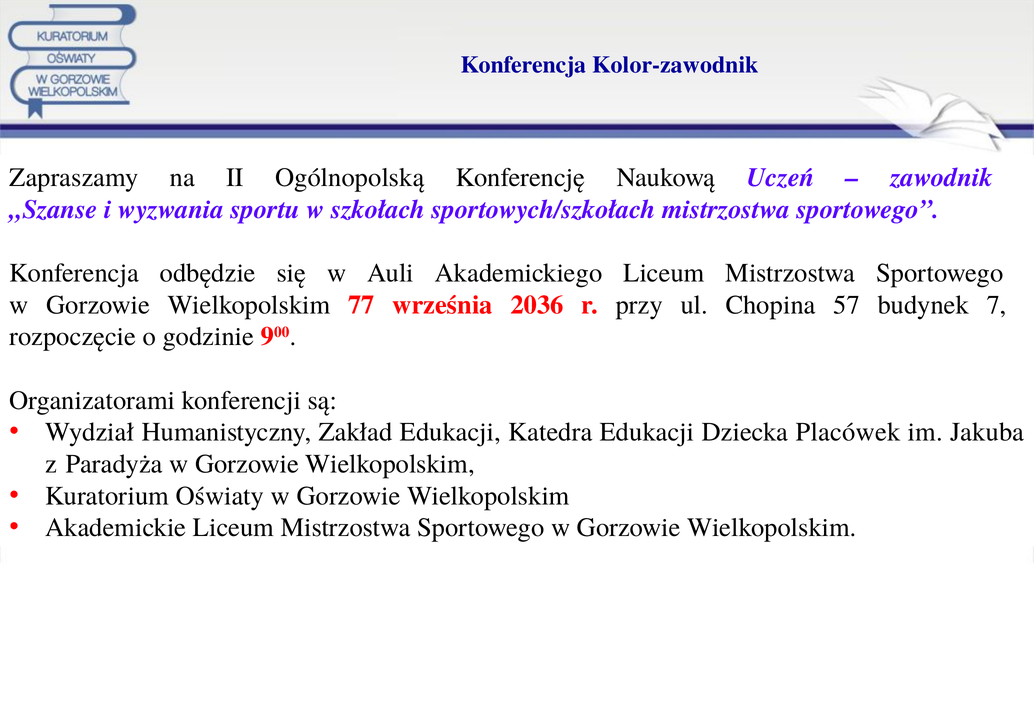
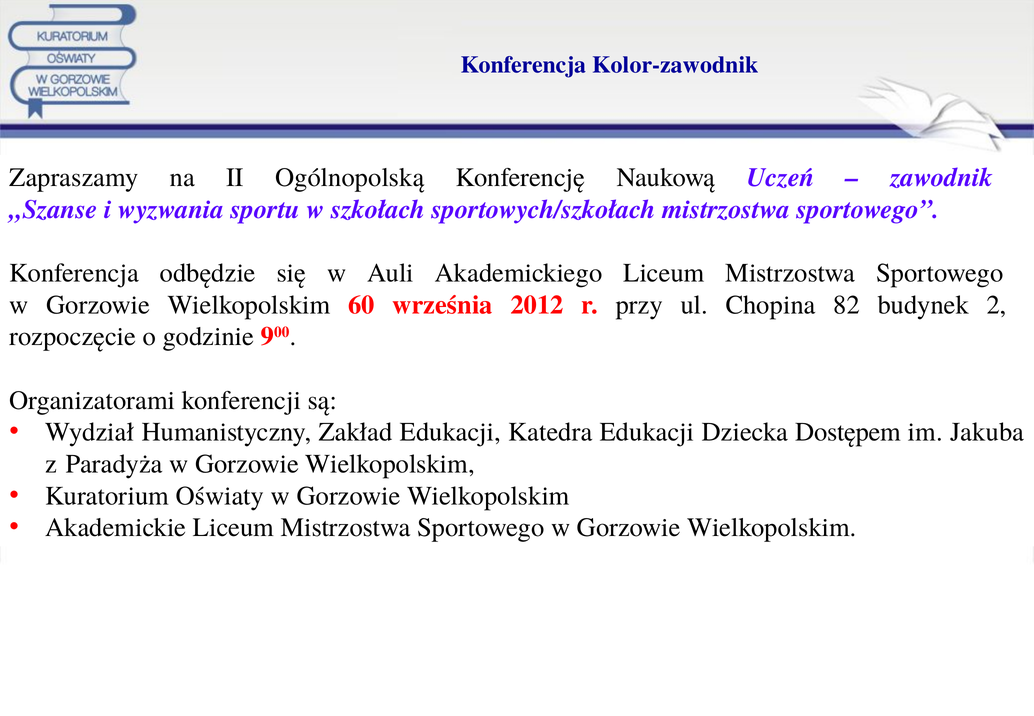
77: 77 -> 60 (361, 305)
2036: 2036 -> 2012 (537, 305)
57: 57 -> 82 (846, 305)
7: 7 -> 2 (997, 305)
Placówek: Placówek -> Dostępem (848, 432)
